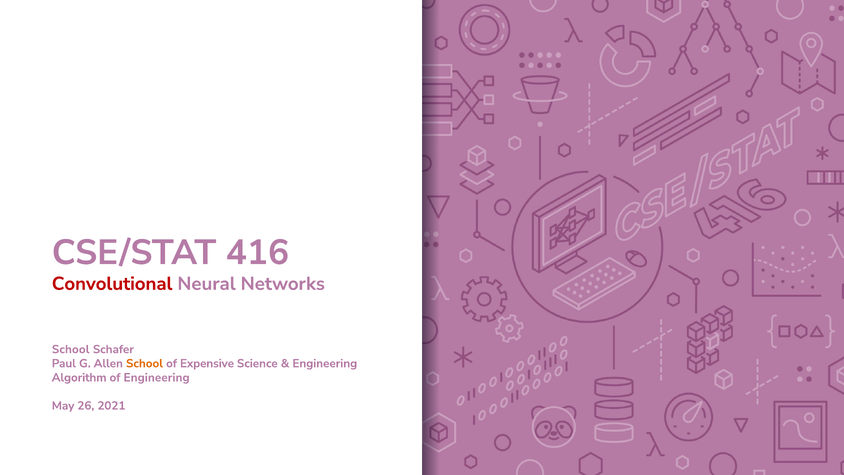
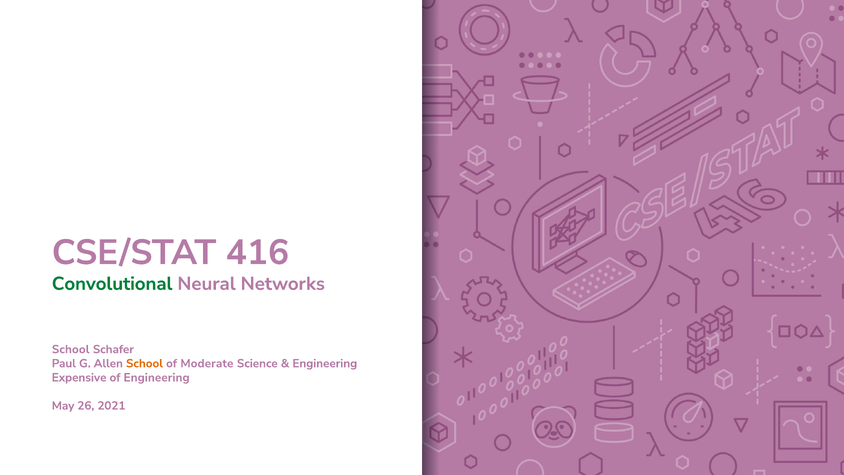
Convolutional colour: red -> green (112, 284)
Expensive: Expensive -> Moderate (207, 363)
Algorithm: Algorithm -> Expensive (79, 377)
